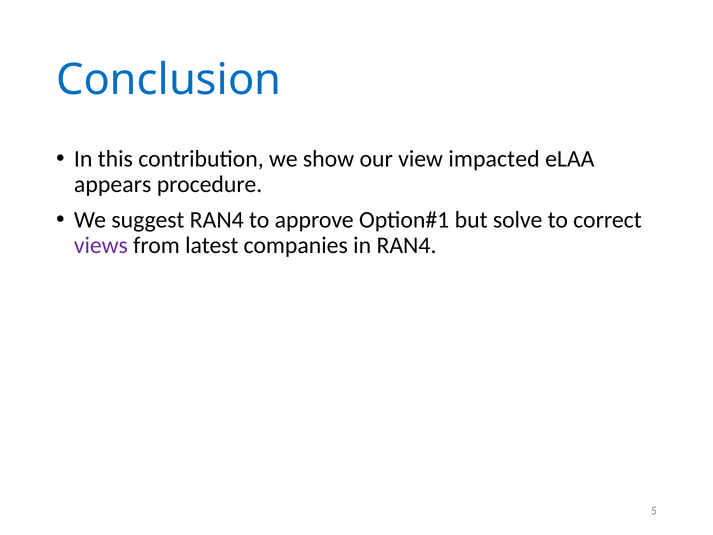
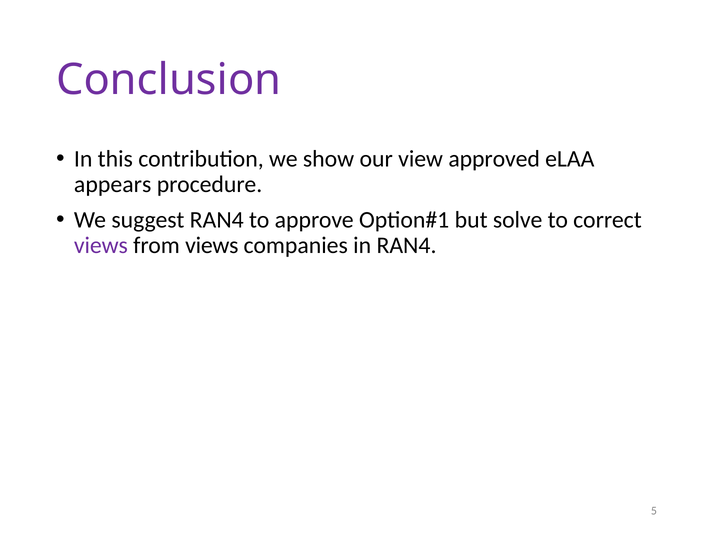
Conclusion colour: blue -> purple (169, 80)
impacted: impacted -> approved (494, 159)
from latest: latest -> views (212, 245)
